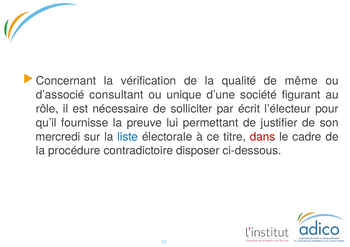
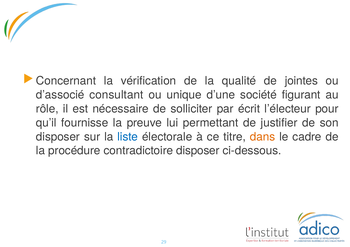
même: même -> jointes (301, 81)
mercredi: mercredi -> disposer (58, 137)
dans colour: red -> orange (263, 137)
